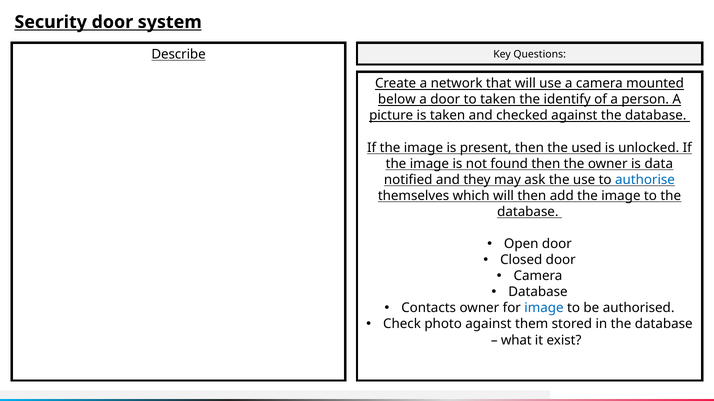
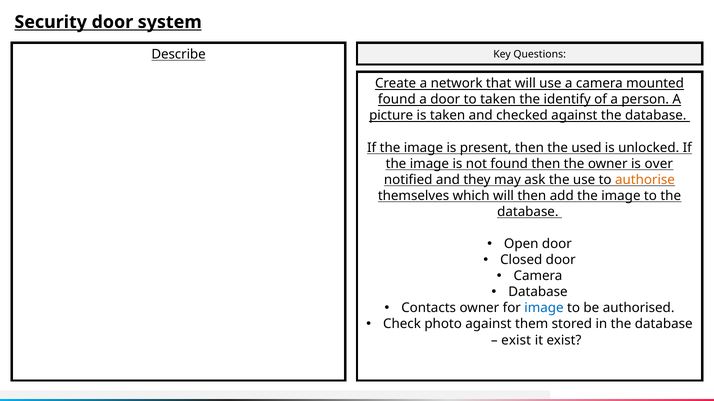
below: below -> found (397, 100)
data: data -> over (659, 164)
authorise colour: blue -> orange (645, 180)
what: what -> exist (516, 341)
